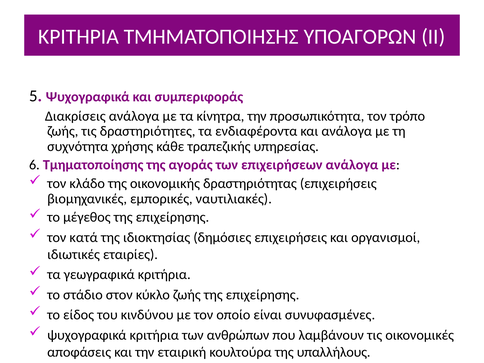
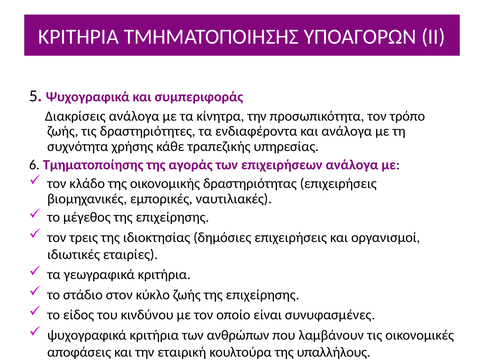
κατά: κατά -> τρεις (84, 238)
